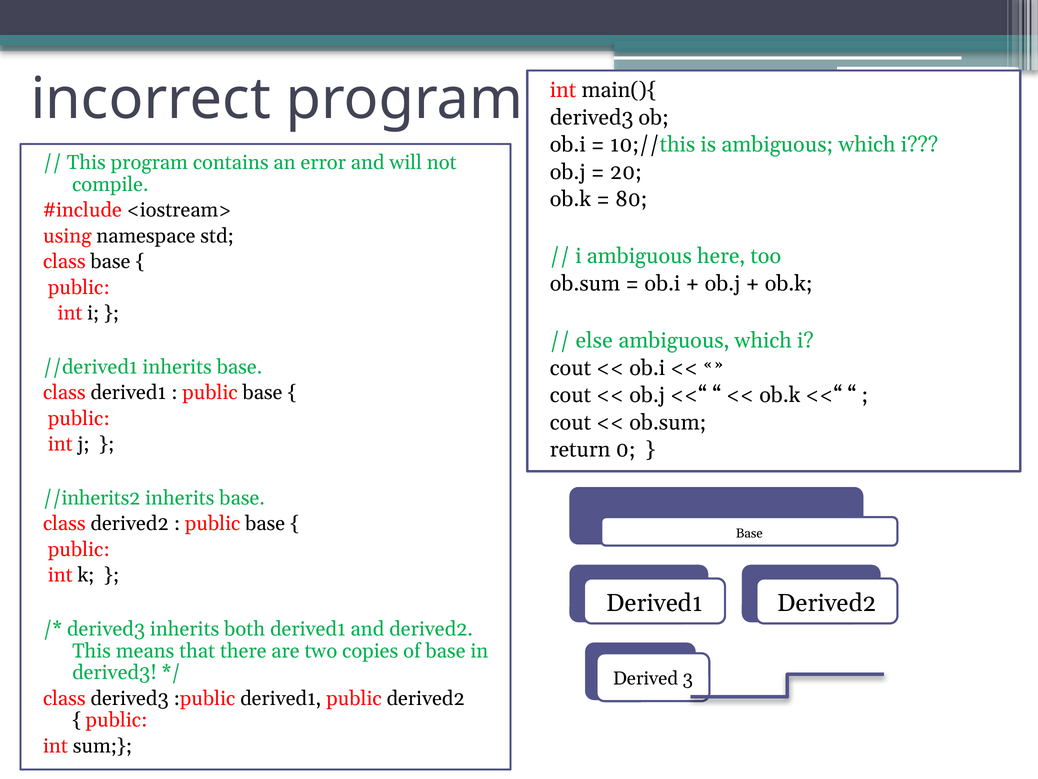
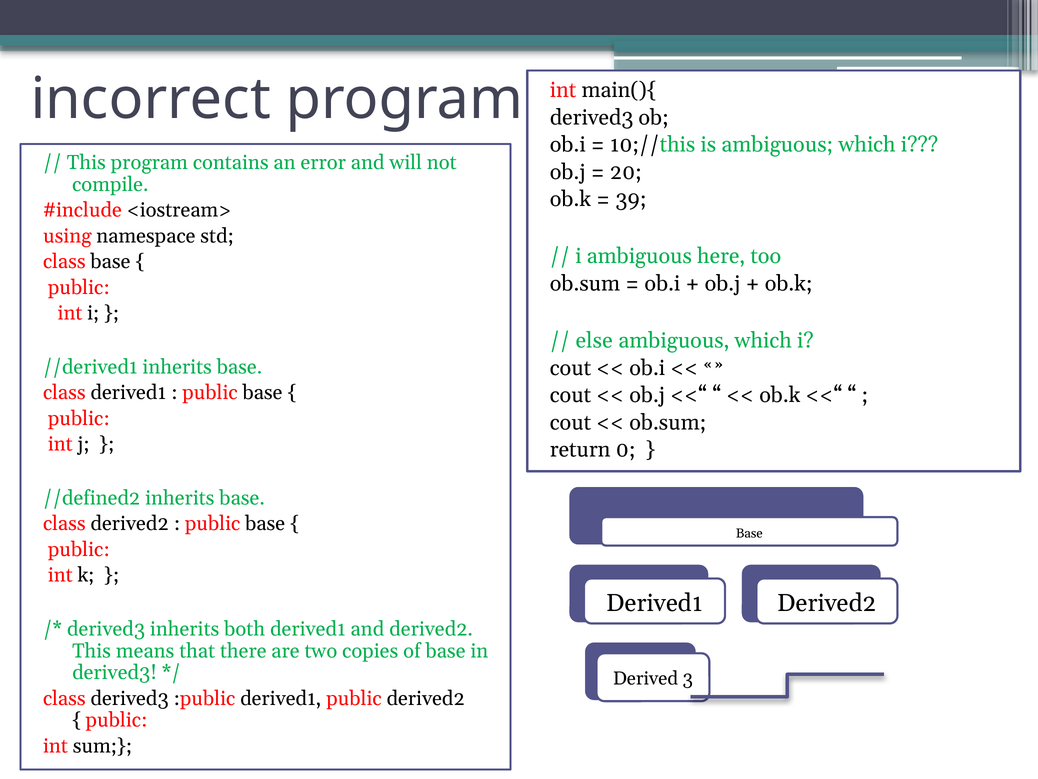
80: 80 -> 39 (631, 199)
//inherits2: //inherits2 -> //defined2 (92, 498)
